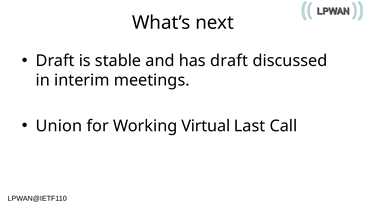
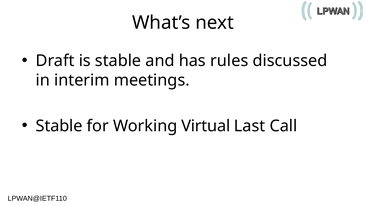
has draft: draft -> rules (229, 61)
Union: Union -> Stable (59, 126)
